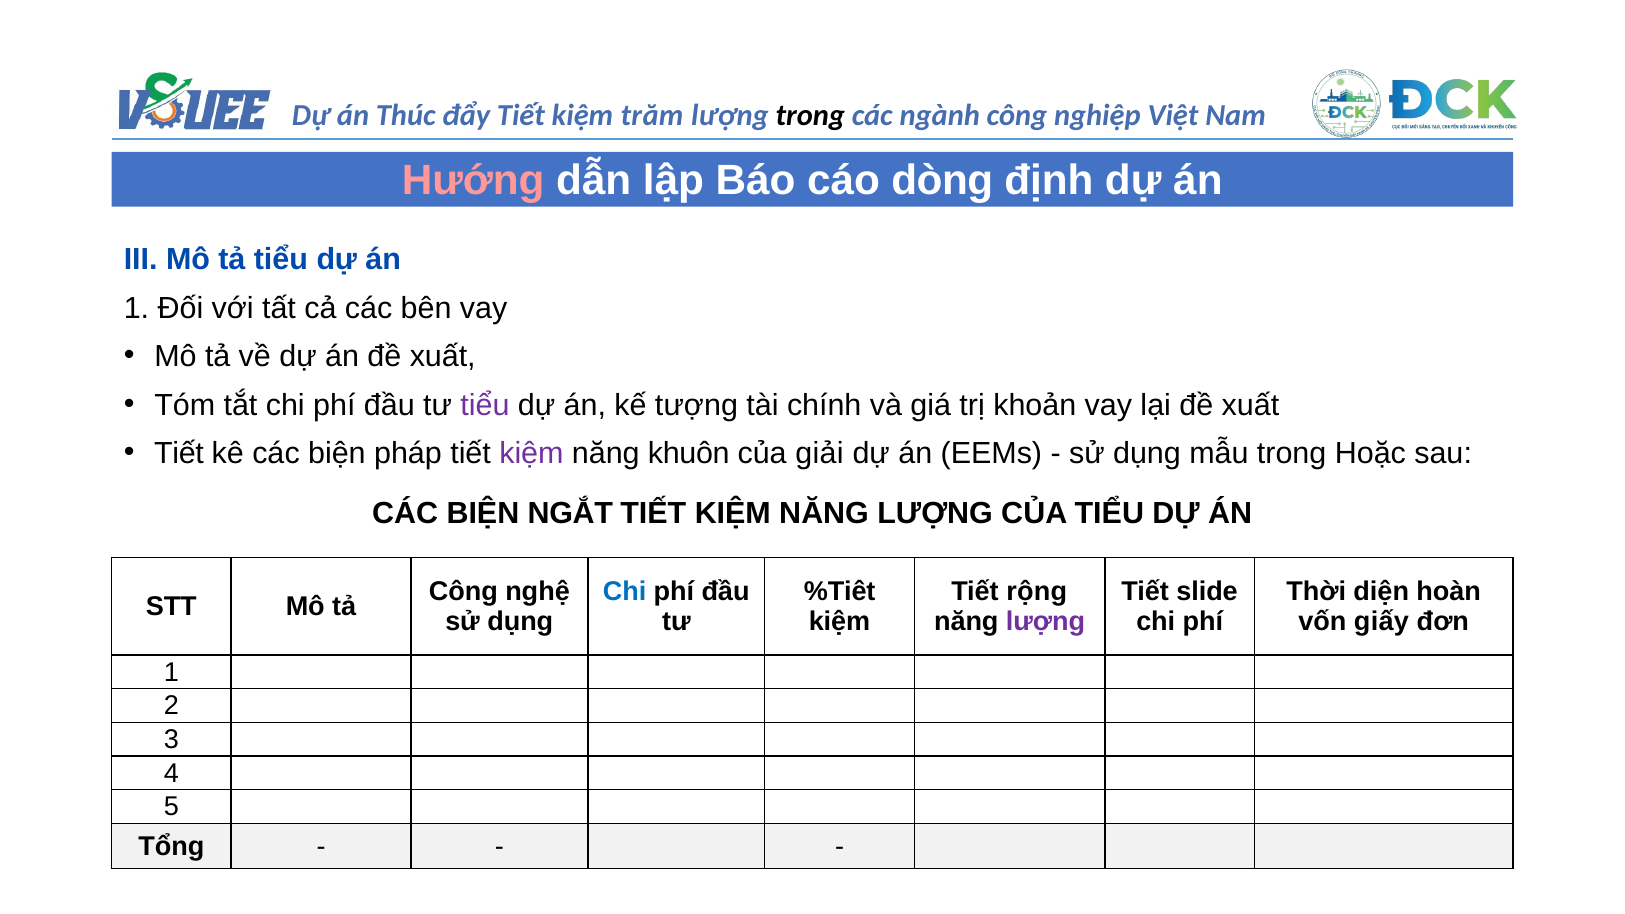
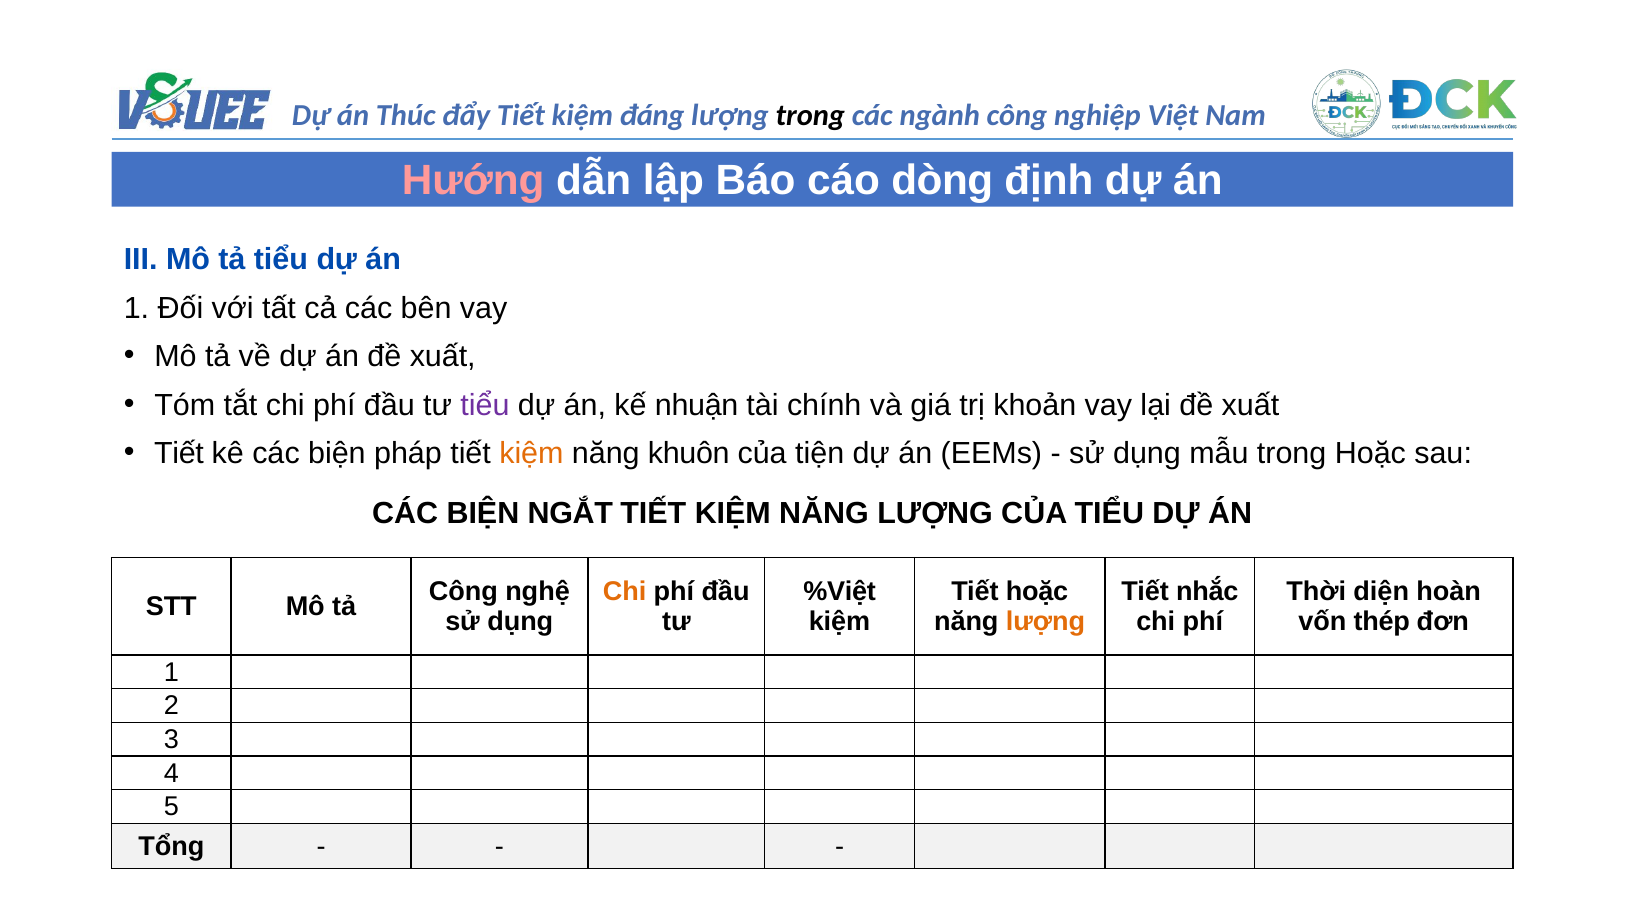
trăm: trăm -> đáng (652, 115)
tượng: tượng -> nhuận (697, 405)
kiệm colour: purple -> orange (531, 453)
giải: giải -> tiện (820, 453)
Chi colour: blue -> orange (625, 592)
%Tiêt: %Tiêt -> %Việt (840, 592)
Tiết rộng: rộng -> hoặc (1037, 592)
slide: slide -> nhắc (1207, 592)
lượng colour: purple -> orange (1046, 622)
giấy: giấy -> thép (1382, 622)
